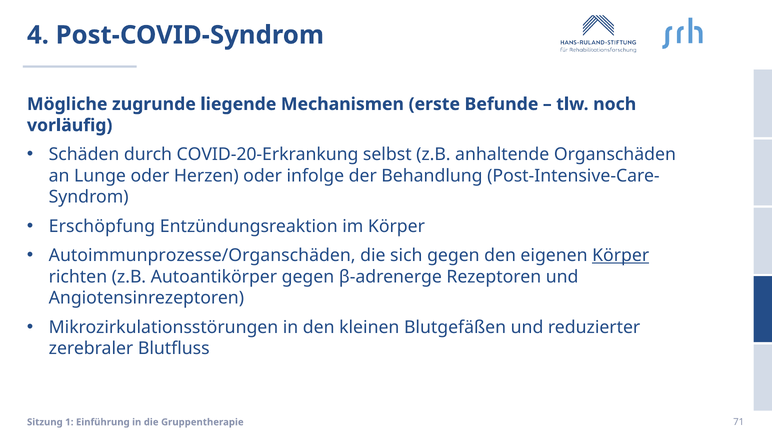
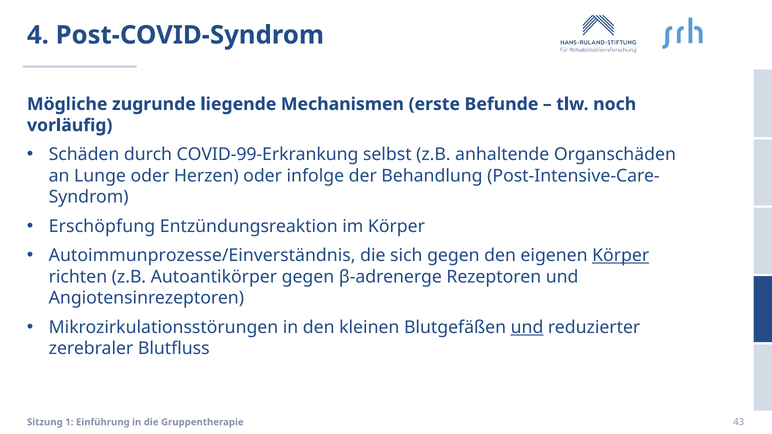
COVID-20-Erkrankung: COVID-20-Erkrankung -> COVID-99-Erkrankung (268, 155)
Autoimmunprozesse/Organschäden: Autoimmunprozesse/Organschäden -> Autoimmunprozesse/Einverständnis (202, 256)
und underline: none -> present (527, 327)
71: 71 -> 43 (739, 422)
